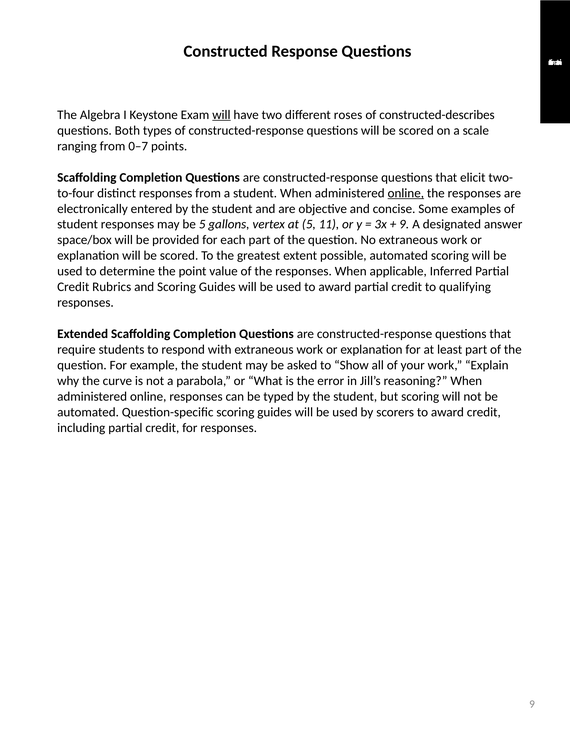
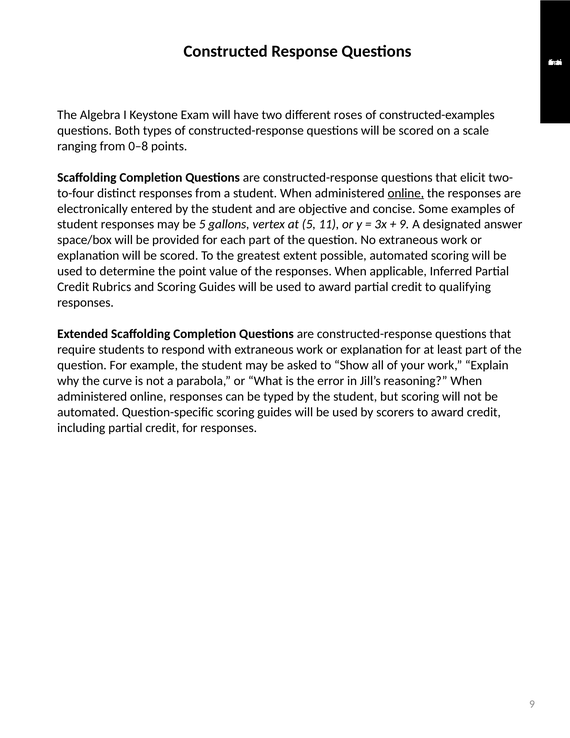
will underline: present -> none (221, 115)
constructed-describes: constructed-describes -> constructed-examples (437, 115)
0–7: 0–7 -> 0–8 (138, 146)
